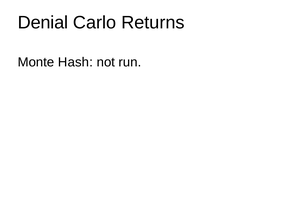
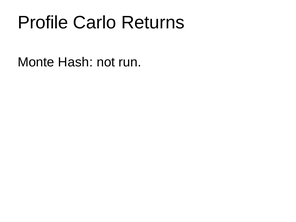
Denial: Denial -> Profile (43, 22)
